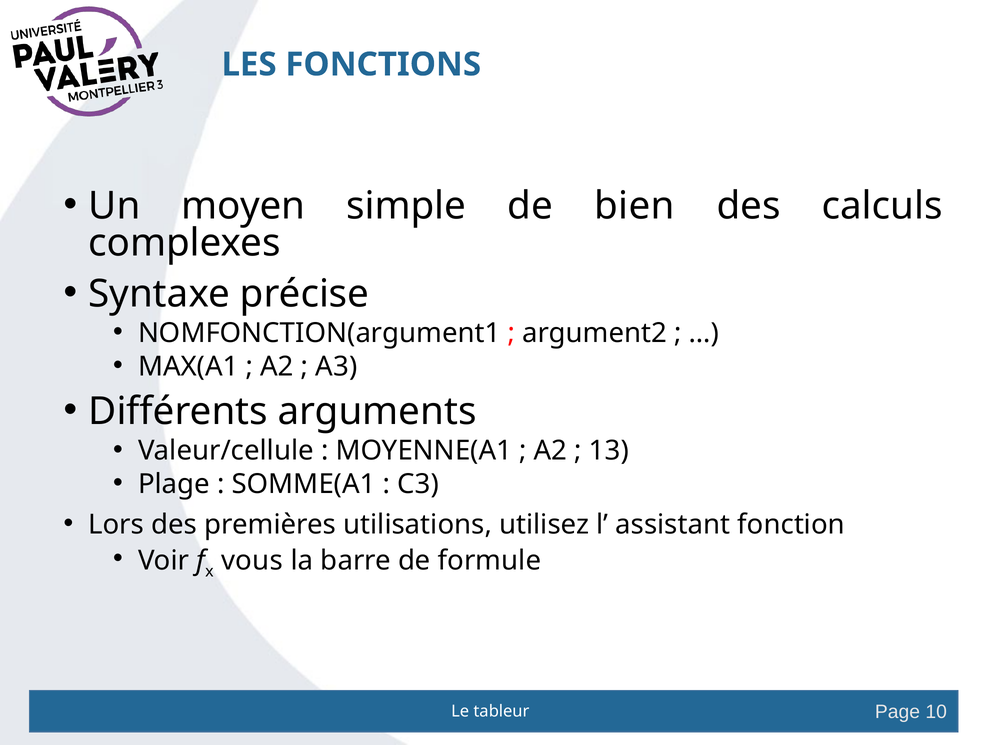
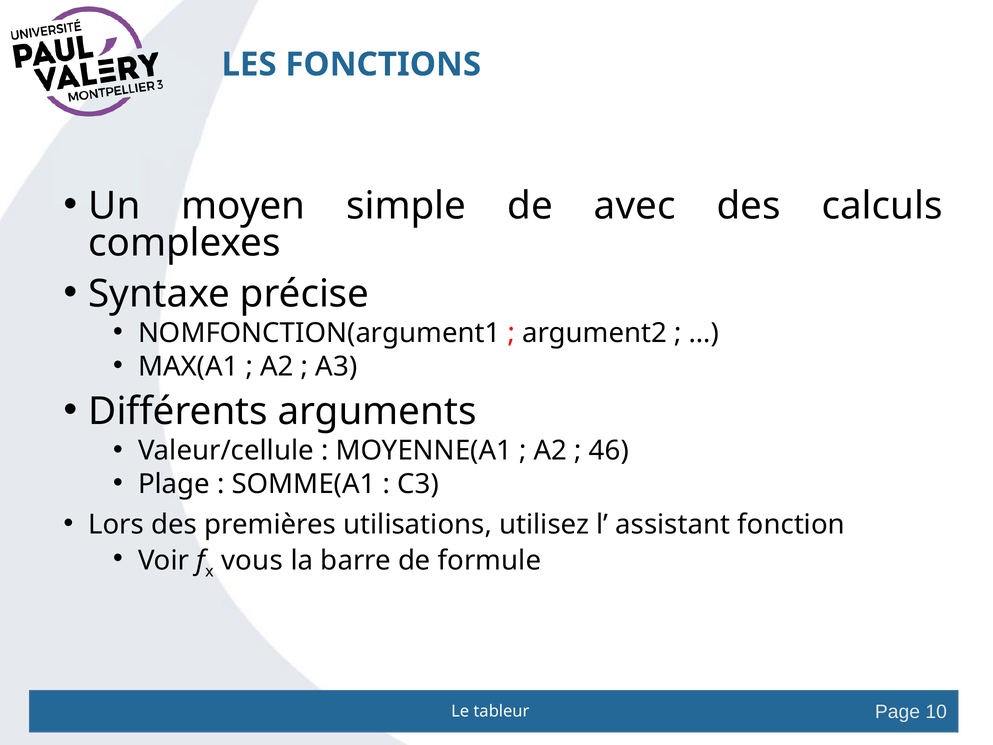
bien: bien -> avec (635, 206)
13: 13 -> 46 (609, 451)
